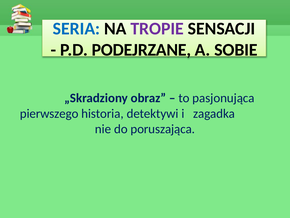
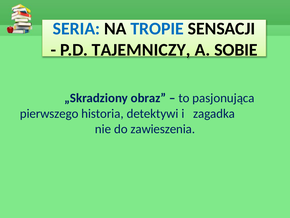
TROPIE colour: purple -> blue (157, 29)
PODEJRZANE: PODEJRZANE -> TAJEMNICZY (141, 50)
poruszająca: poruszająca -> zawieszenia (163, 129)
